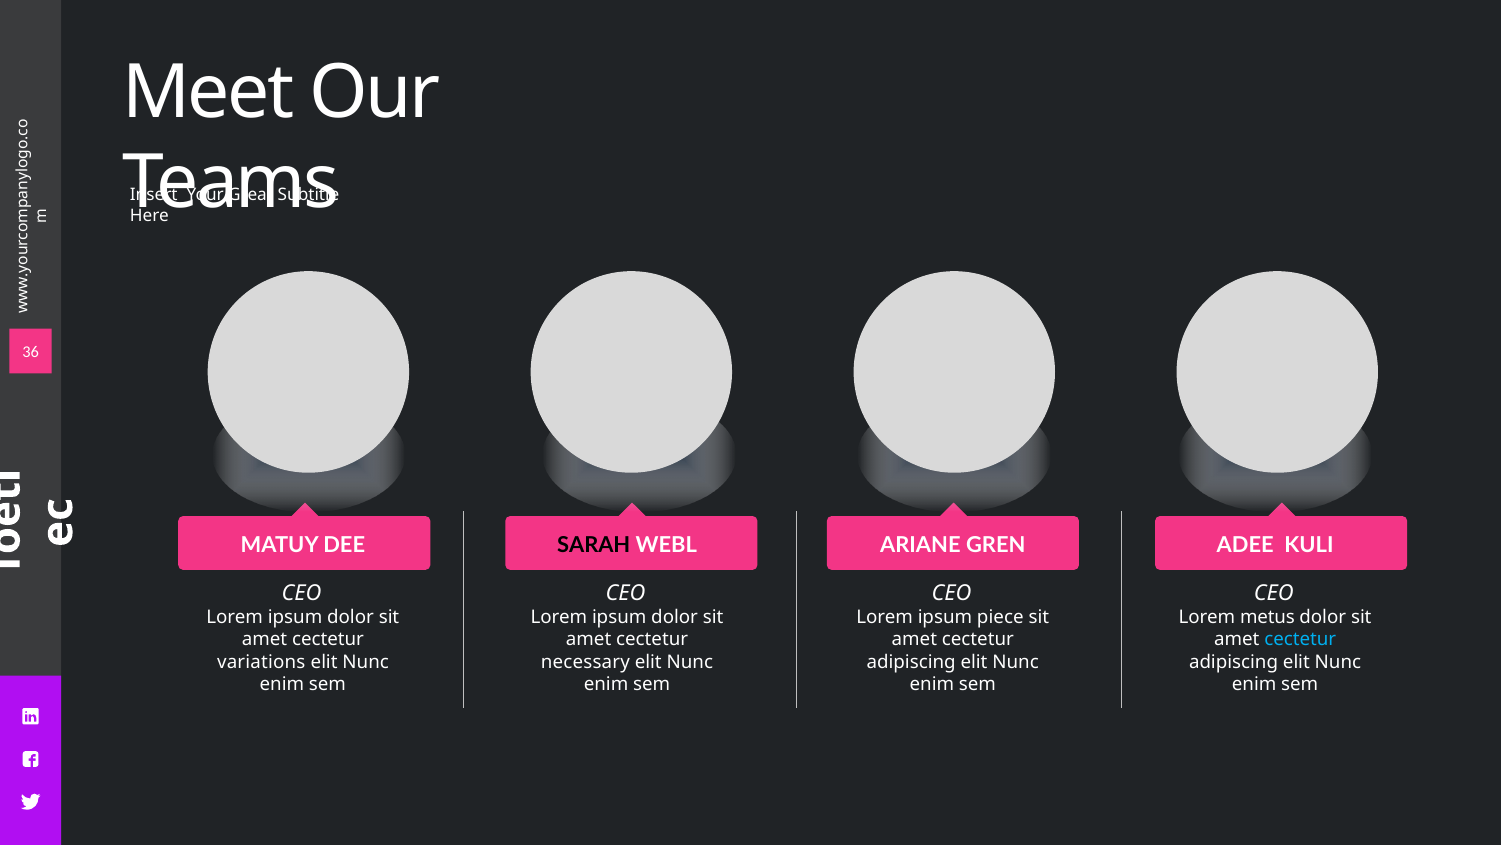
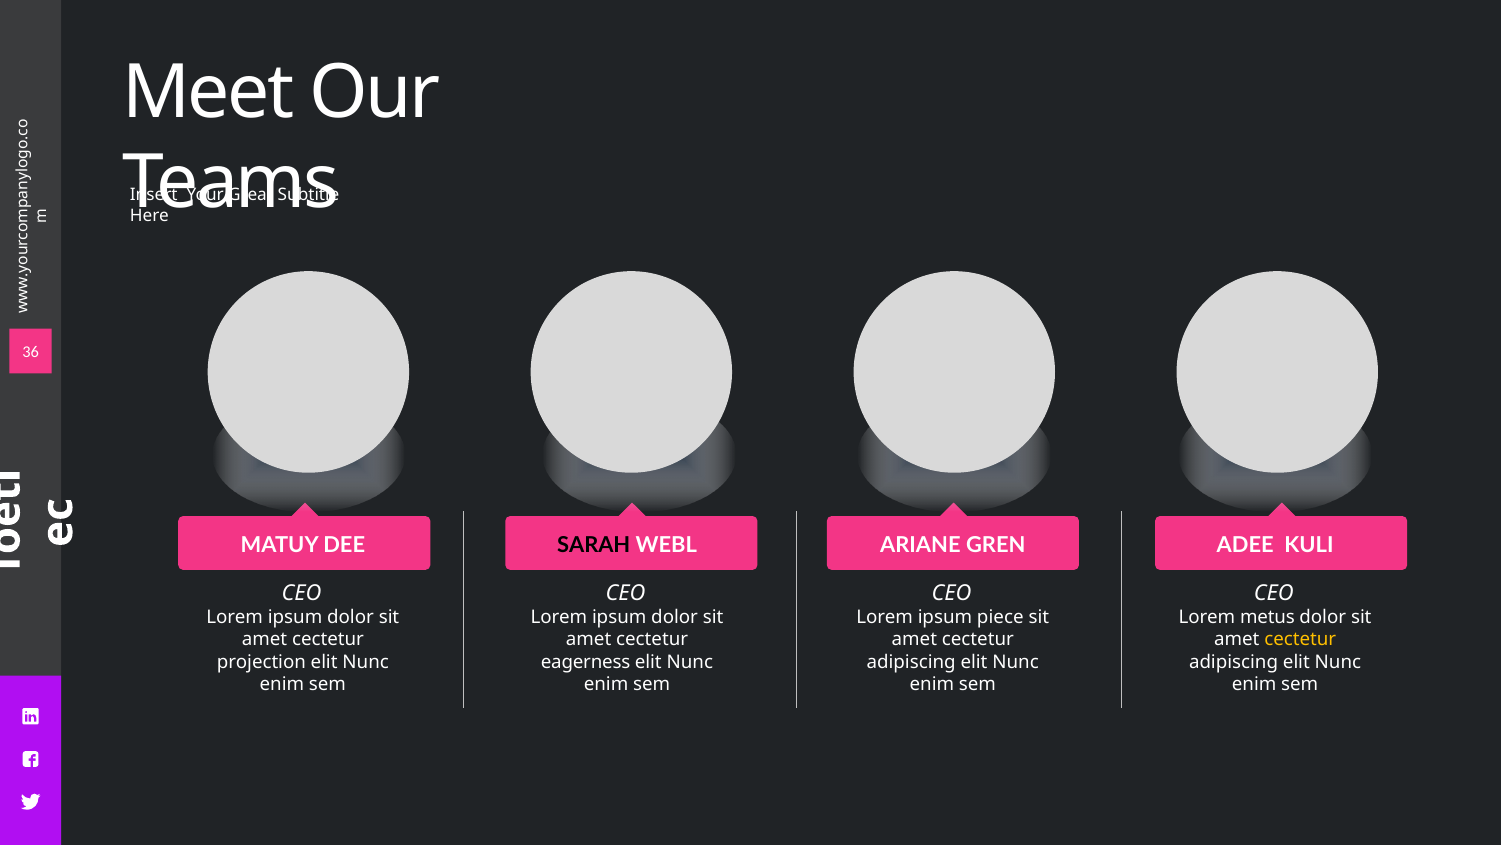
cectetur colour: light blue -> yellow (1300, 639)
variations: variations -> projection (261, 662)
necessary: necessary -> eagerness (586, 662)
